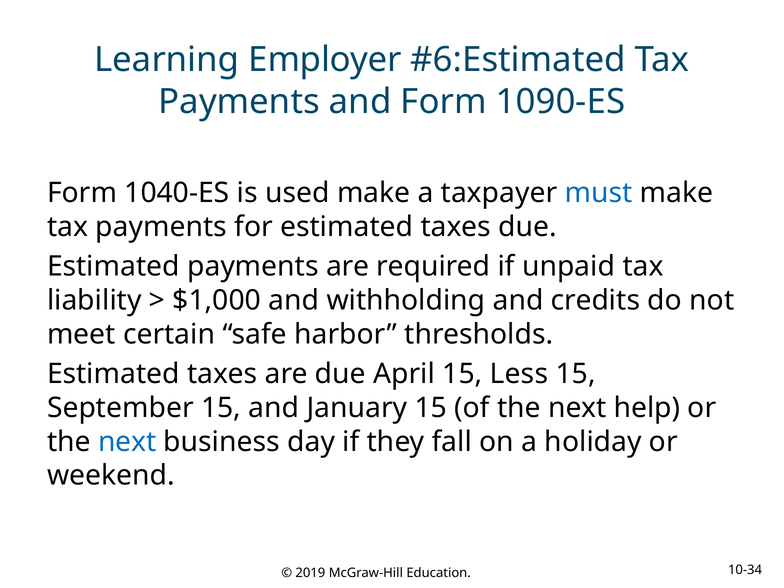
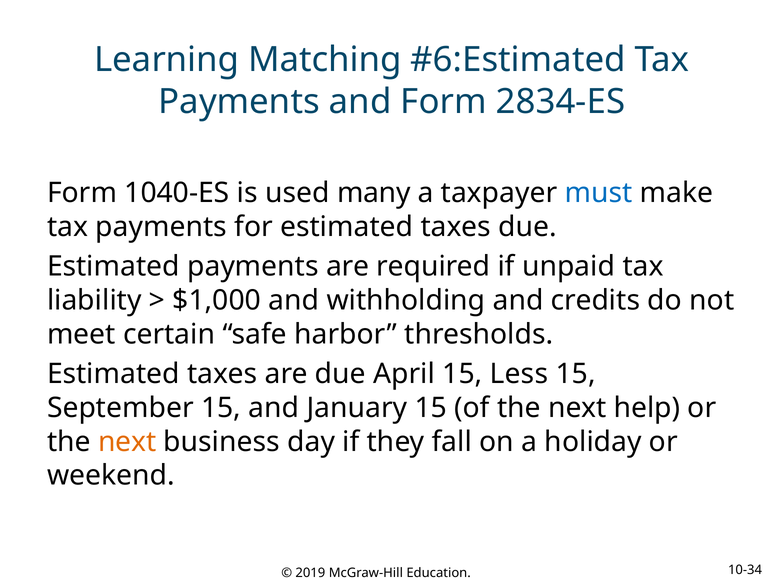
Employer: Employer -> Matching (325, 60)
1090-ES: 1090-ES -> 2834-ES (560, 102)
used make: make -> many (374, 193)
next colour: blue -> orange (127, 442)
